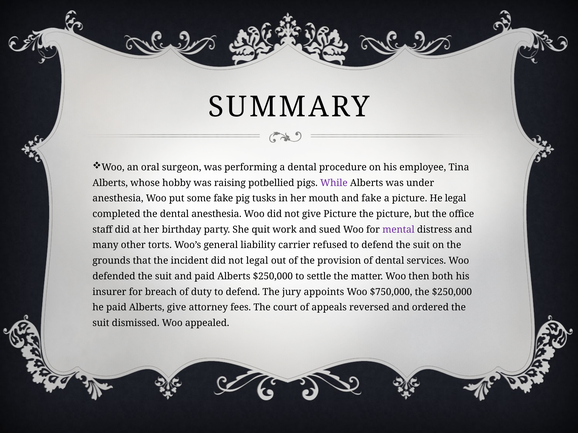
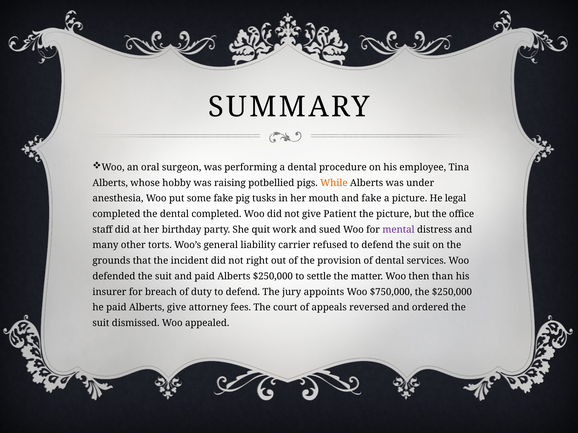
While colour: purple -> orange (334, 183)
dental anesthesia: anesthesia -> completed (216, 214)
give Picture: Picture -> Patient (340, 214)
not legal: legal -> right (257, 261)
both: both -> than (443, 277)
